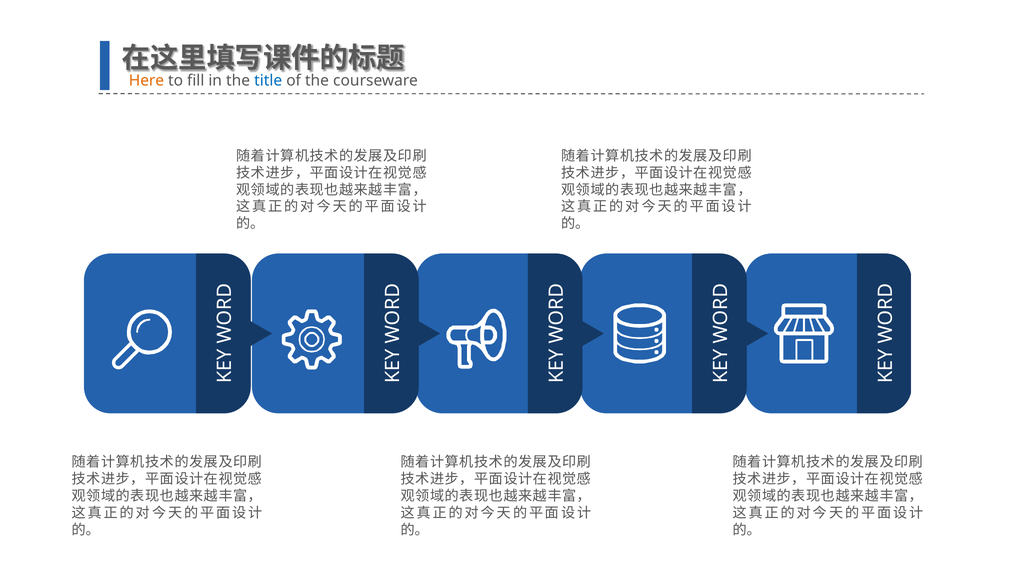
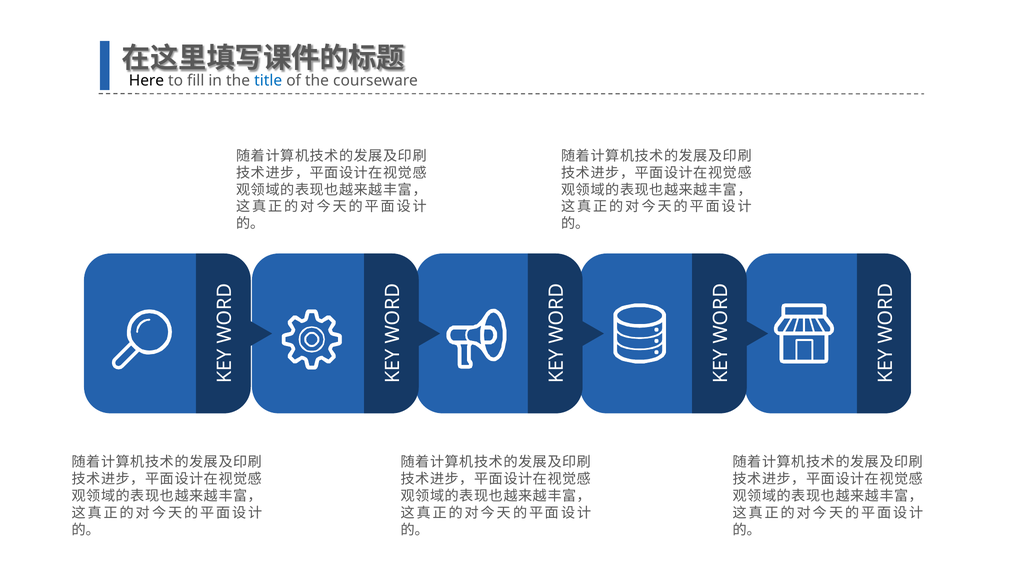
Here colour: orange -> black (146, 81)
